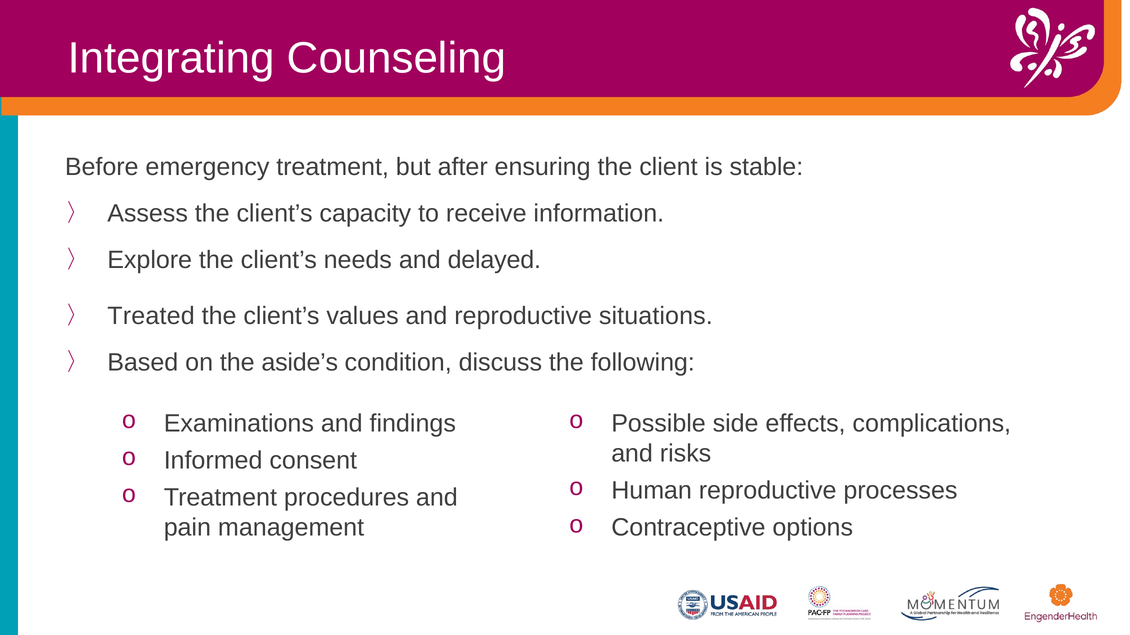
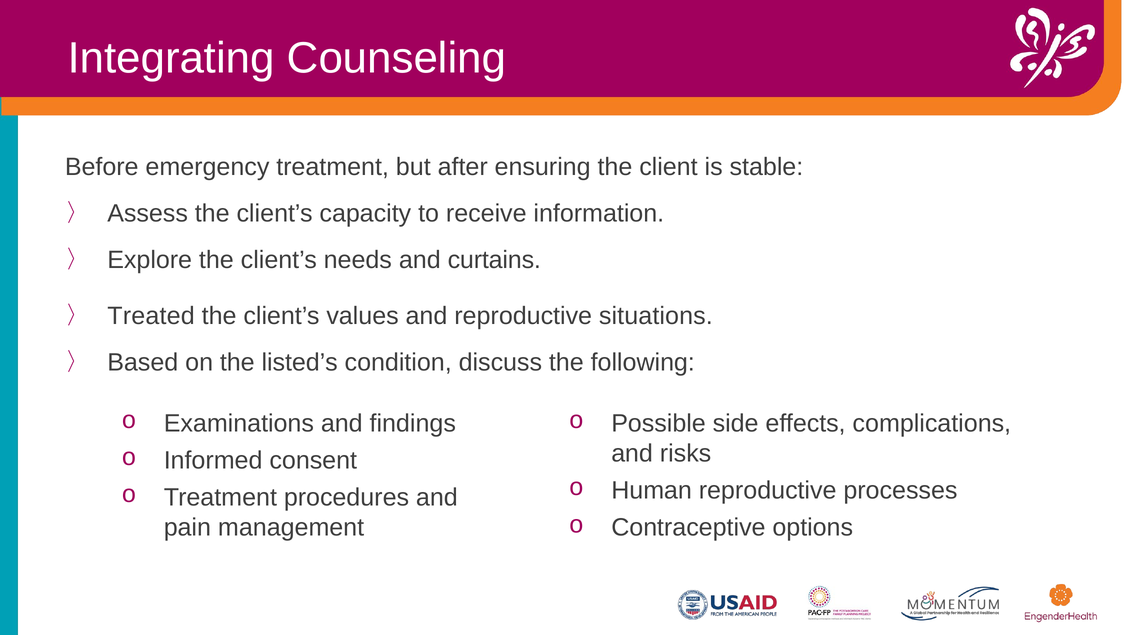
delayed: delayed -> curtains (494, 260)
aside’s: aside’s -> listed’s (300, 363)
